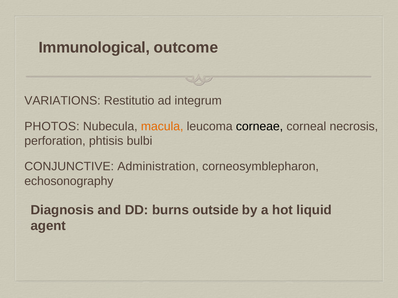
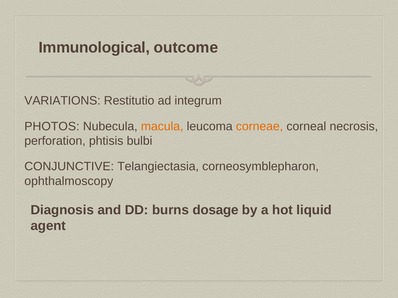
corneae colour: black -> orange (259, 127)
Administration: Administration -> Telangiectasia (158, 167)
echosonography: echosonography -> ophthalmoscopy (69, 181)
outside: outside -> dosage (215, 210)
